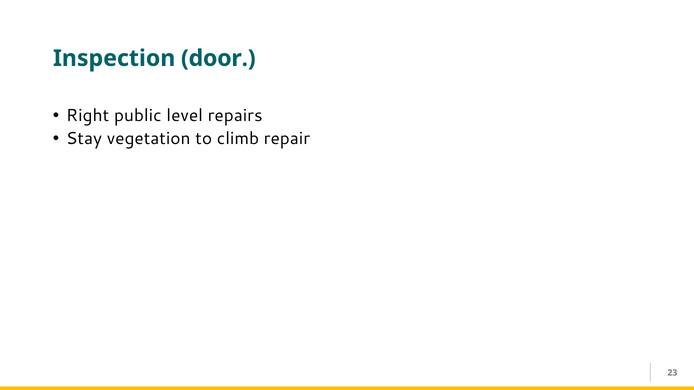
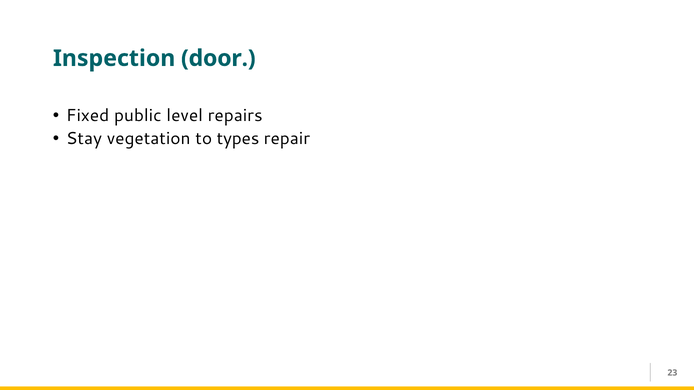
Right: Right -> Fixed (88, 116)
climb: climb -> types (238, 139)
